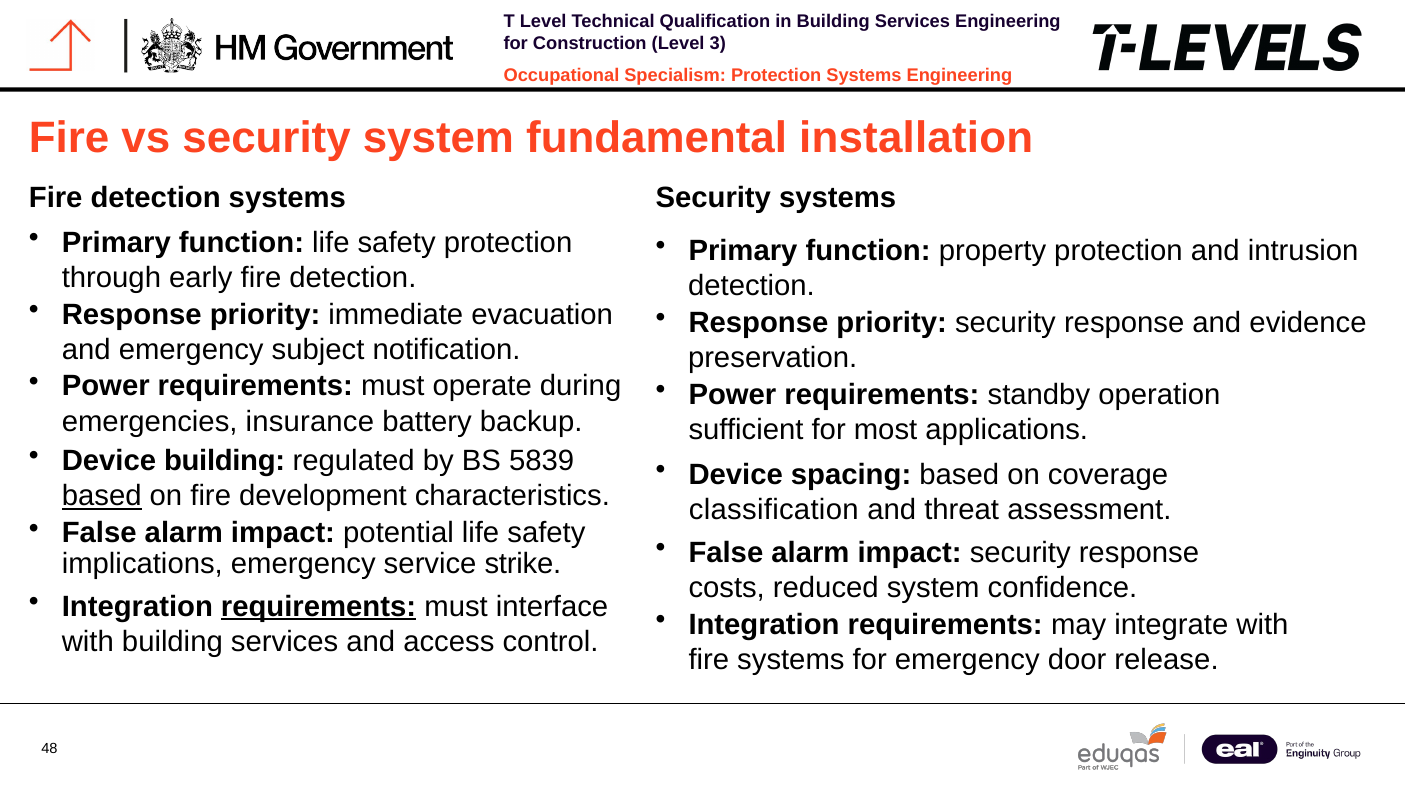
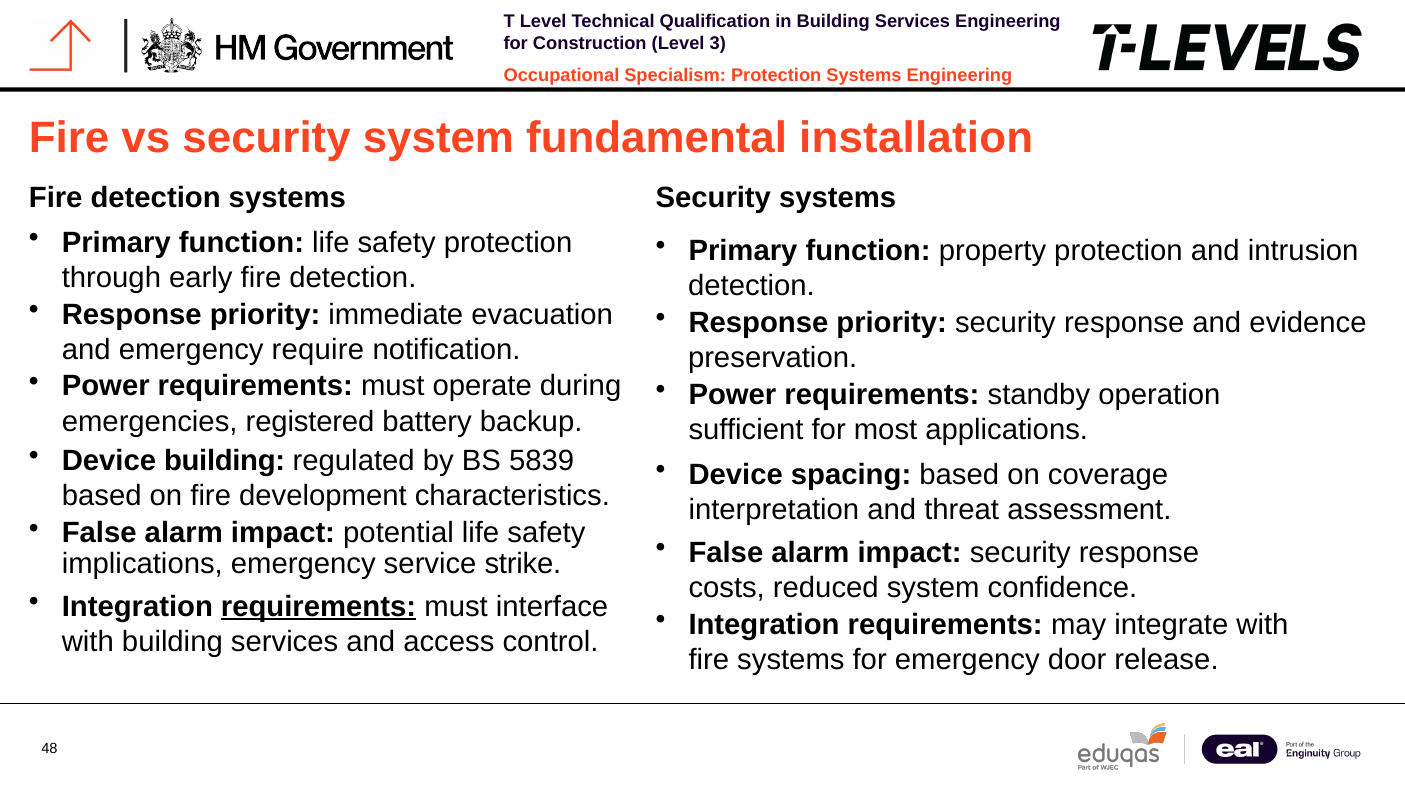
subject: subject -> require (318, 350)
insurance: insurance -> registered (310, 421)
based underline: present -> none (102, 496)
classification: classification -> interpretation (774, 510)
